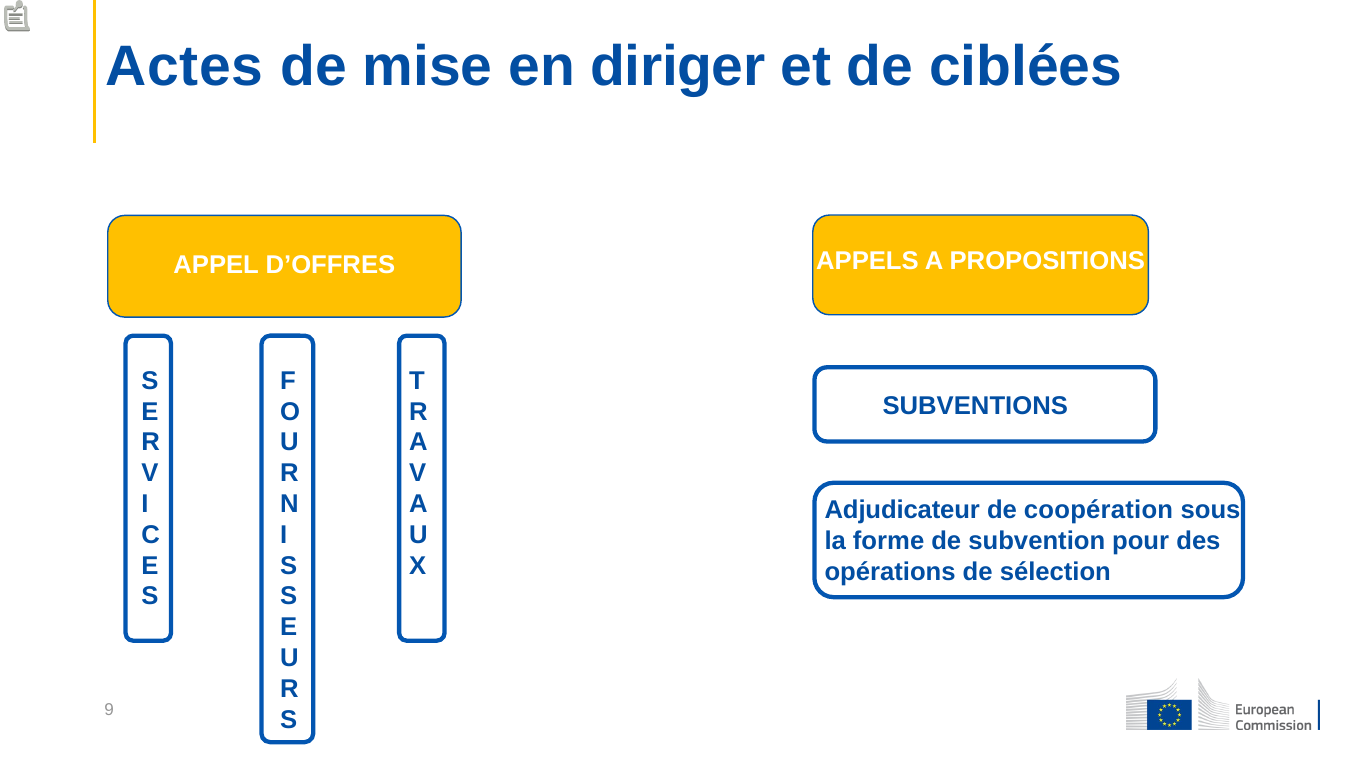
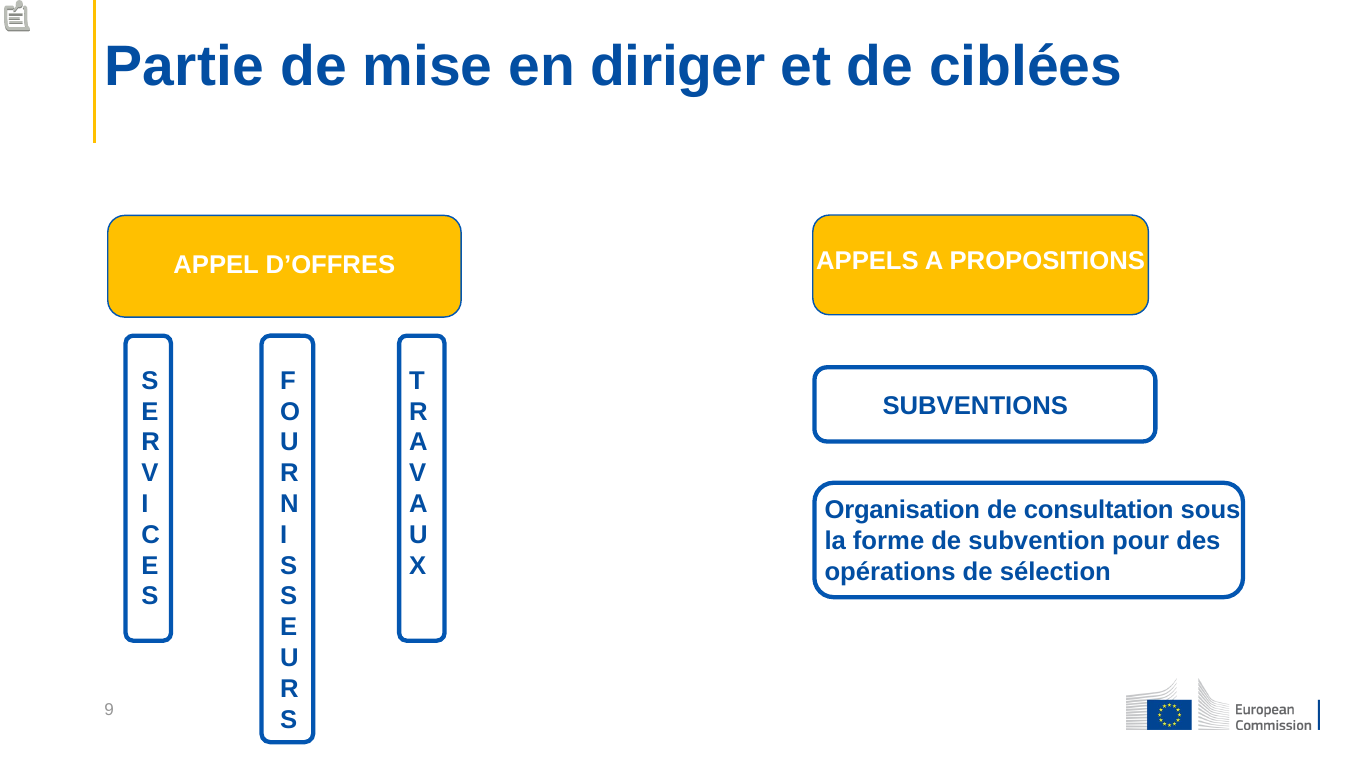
Actes: Actes -> Partie (184, 67)
Adjudicateur: Adjudicateur -> Organisation (902, 510)
coopération: coopération -> consultation (1099, 510)
